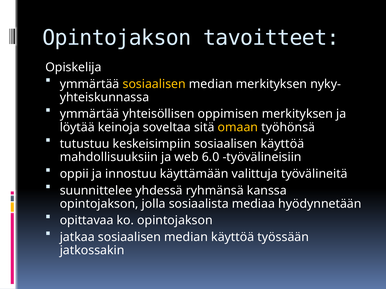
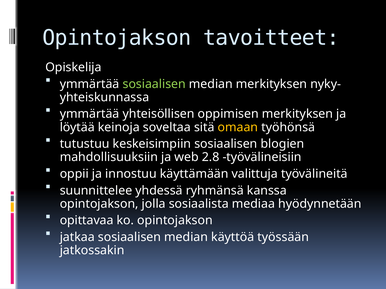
sosiaalisen colour: yellow -> light green (154, 84)
sosiaalisen käyttöä: käyttöä -> blogien (282, 144)
6.0: 6.0 -> 2.8 (211, 157)
